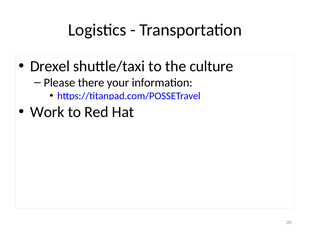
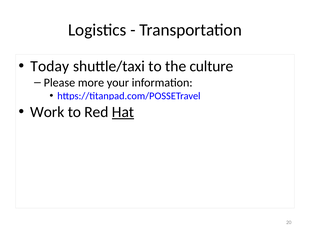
Drexel: Drexel -> Today (50, 66)
there: there -> more (91, 82)
Hat underline: none -> present (123, 112)
